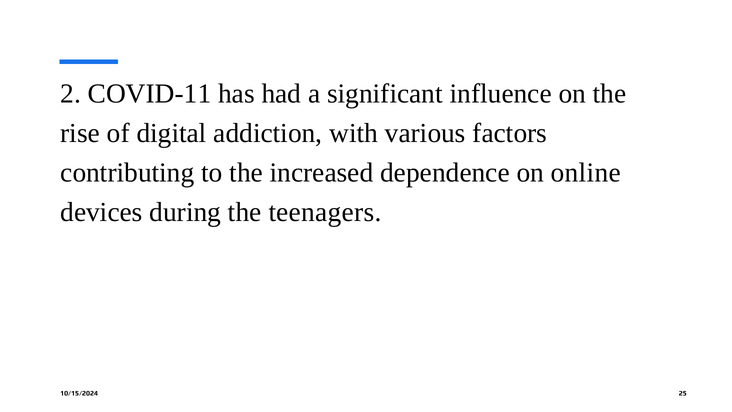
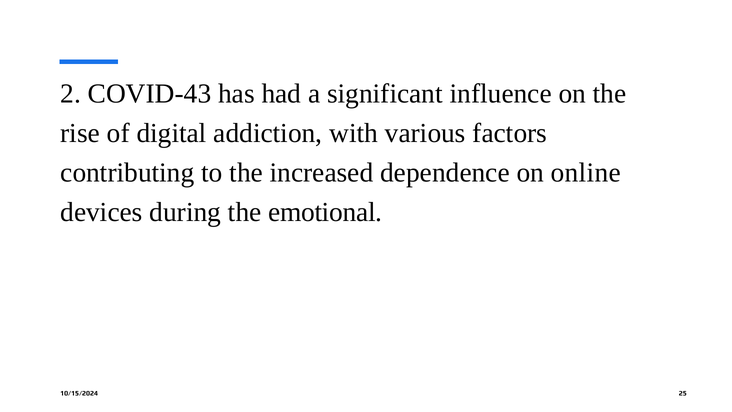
COVID-11: COVID-11 -> COVID-43 (150, 93)
teenagers: teenagers -> emotional (325, 212)
